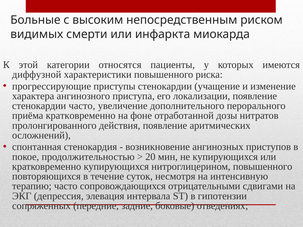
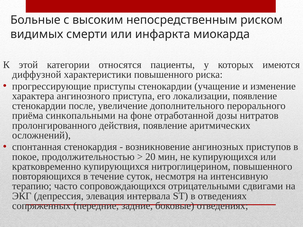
стенокардии часто: часто -> после (82, 106)
приёма кратковременно: кратковременно -> синкопальными (81, 116)
в гипотензии: гипотензии -> отведениях (222, 196)
